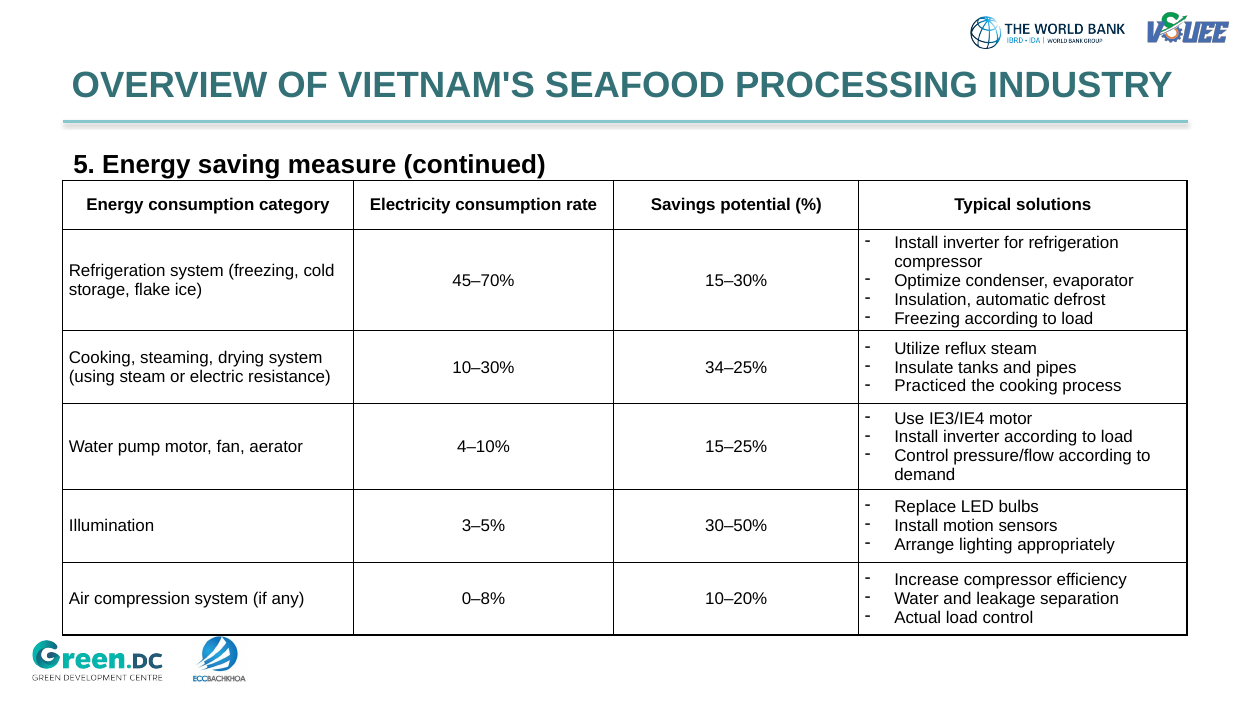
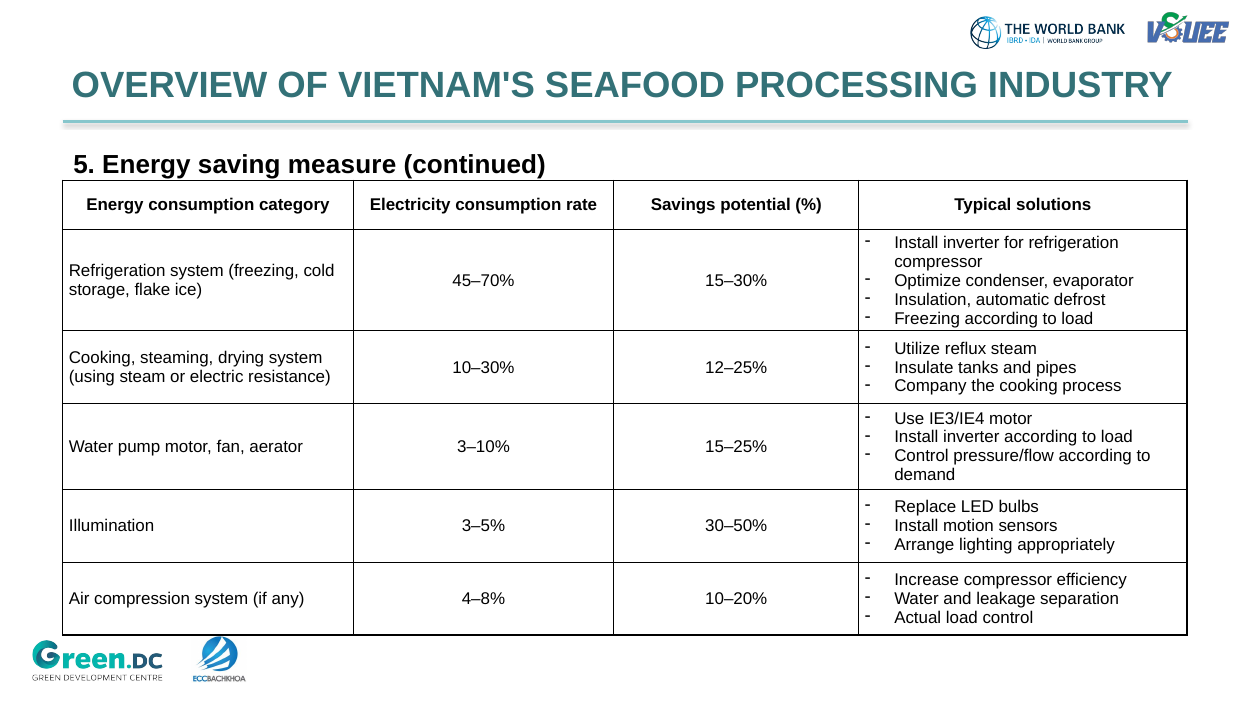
34–25%: 34–25% -> 12–25% (736, 367)
Practiced: Practiced -> Company (930, 386)
4–10%: 4–10% -> 3–10% (483, 447)
0–8%: 0–8% -> 4–8% (483, 599)
